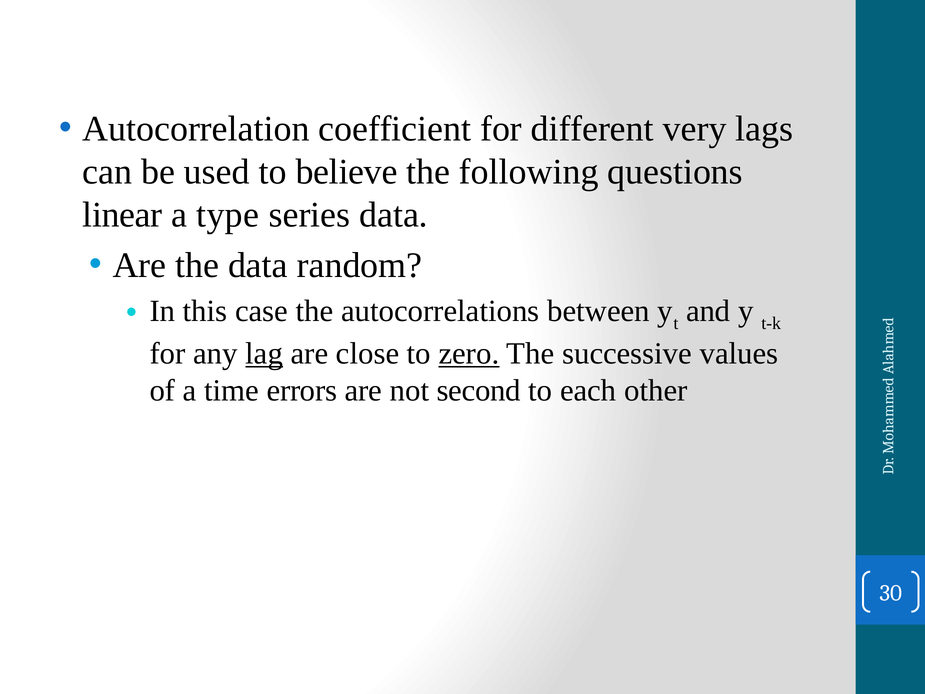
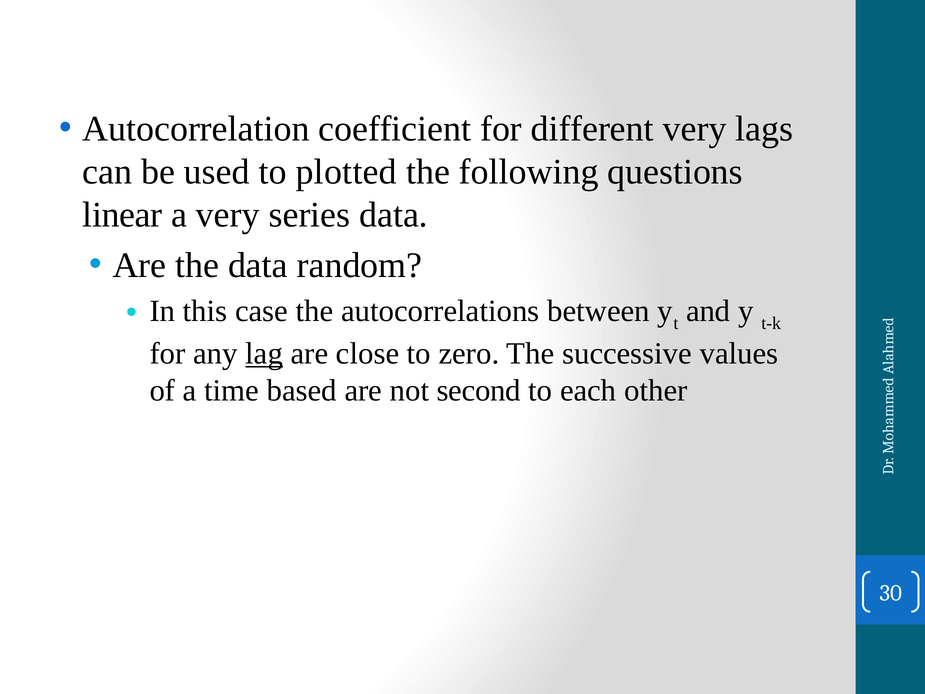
believe: believe -> plotted (346, 172)
a type: type -> very (228, 215)
zero underline: present -> none (469, 353)
errors: errors -> based (302, 390)
